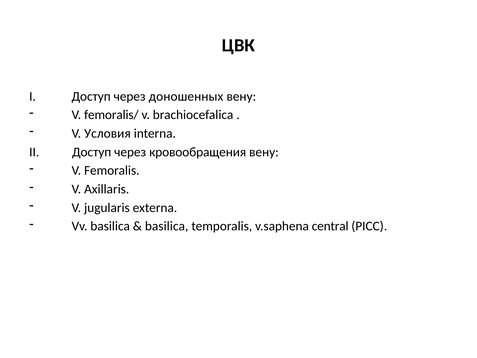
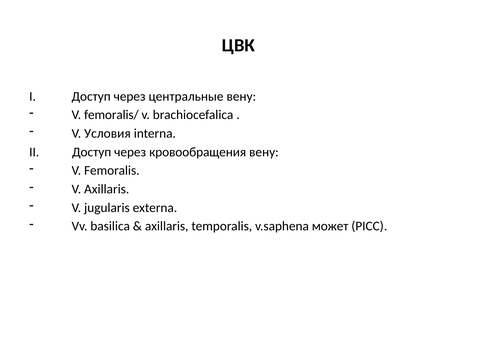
доношенных: доношенных -> центральные (186, 96)
basilica: basilica -> axillaris (167, 226)
central: central -> может (330, 226)
